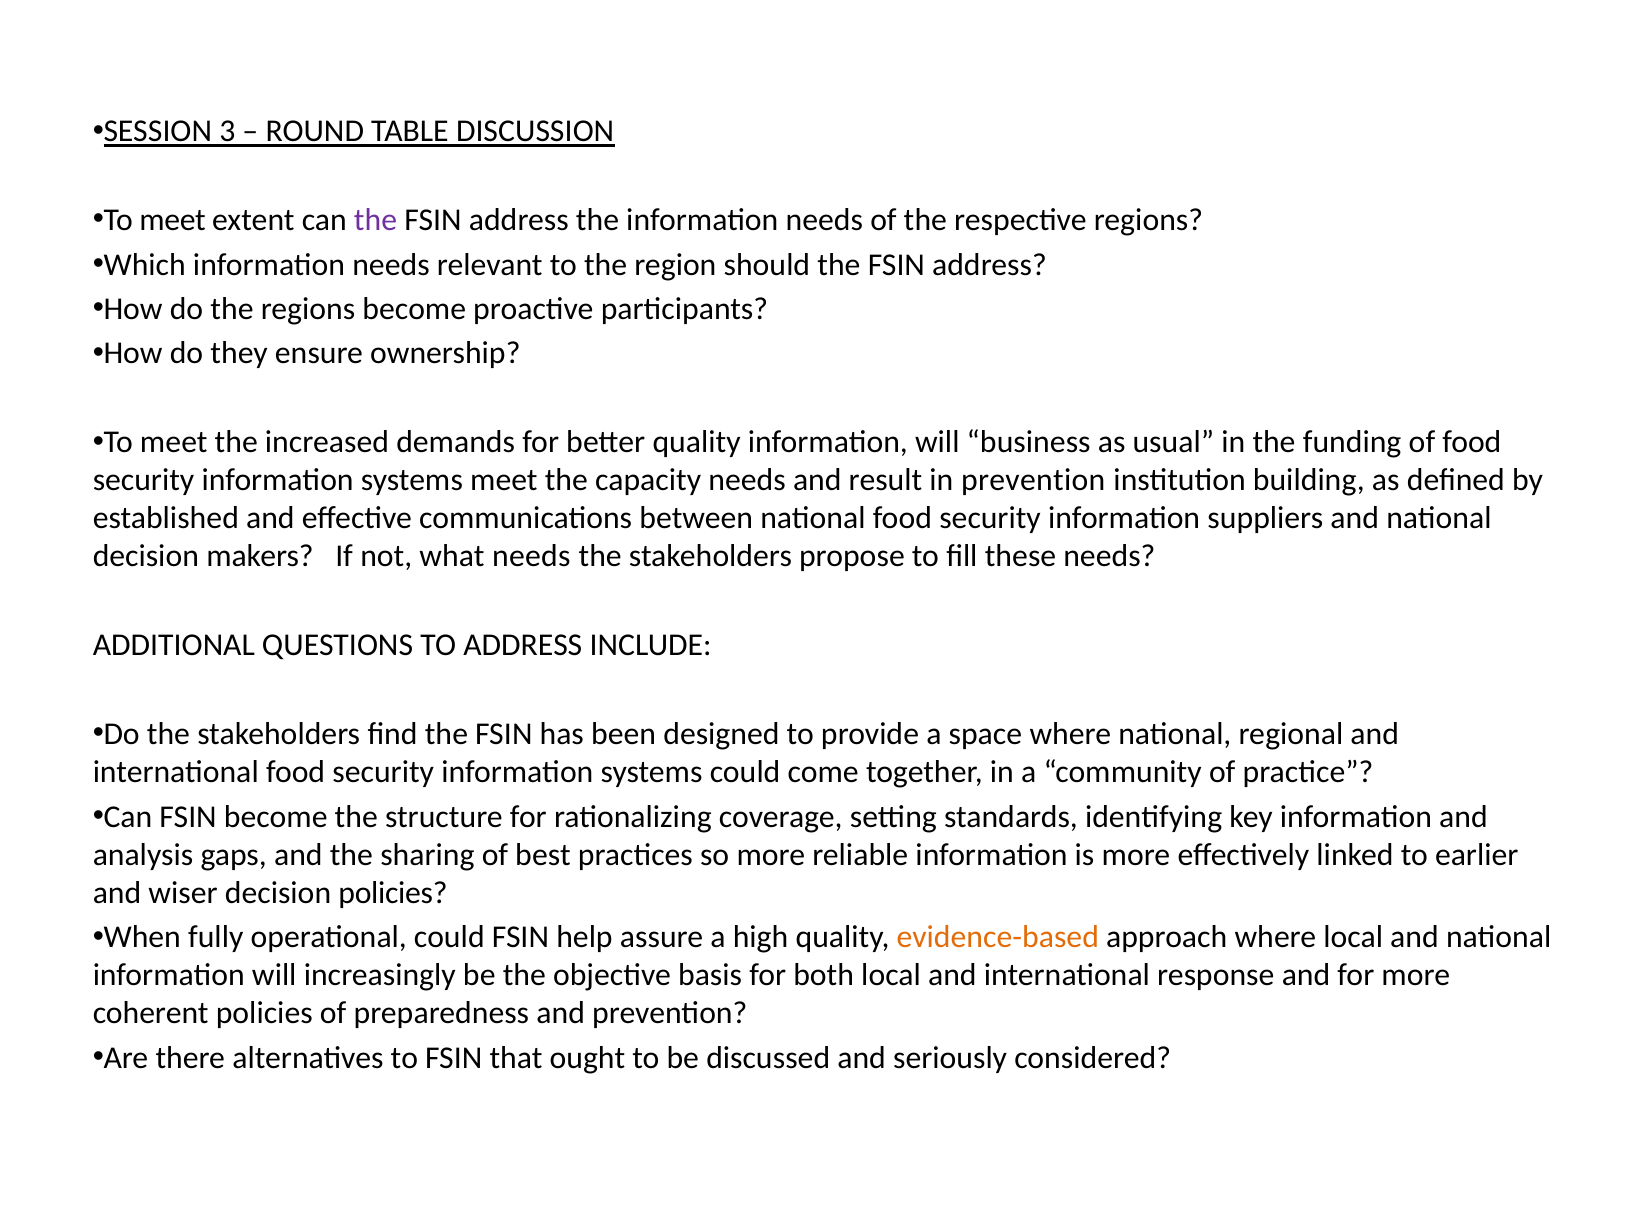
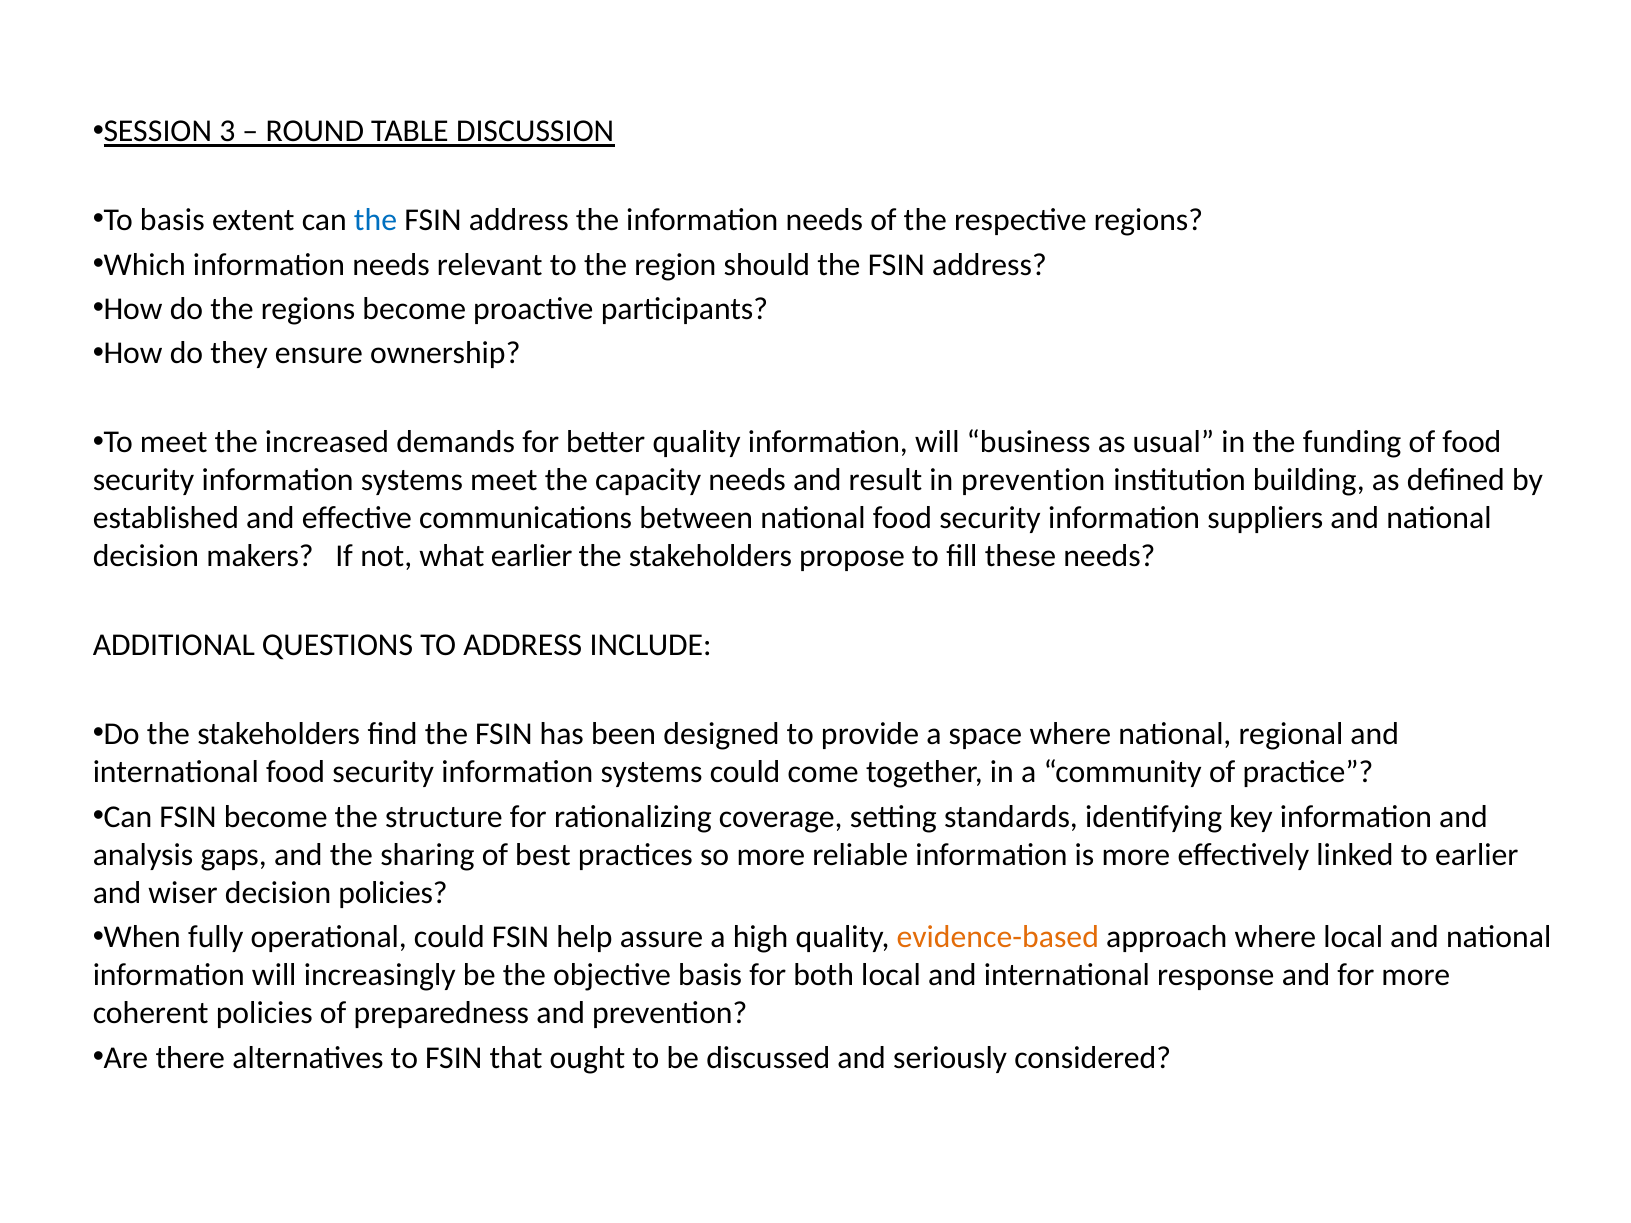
meet: meet -> basis (172, 220)
the colour: purple -> blue (376, 220)
what needs: needs -> earlier (532, 557)
